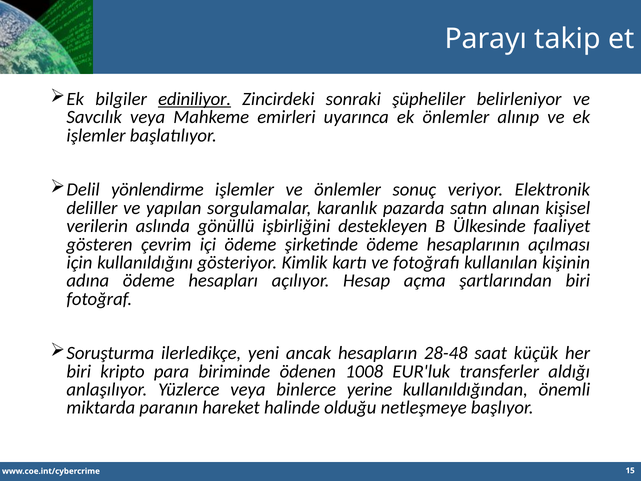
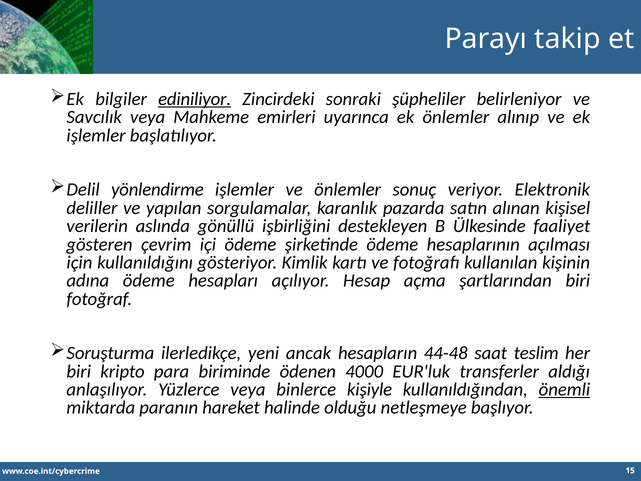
28-48: 28-48 -> 44-48 (446, 353)
küçük: küçük -> teslim (536, 353)
1008: 1008 -> 4000 (364, 371)
yerine: yerine -> kişiyle (370, 389)
önemli underline: none -> present (564, 389)
